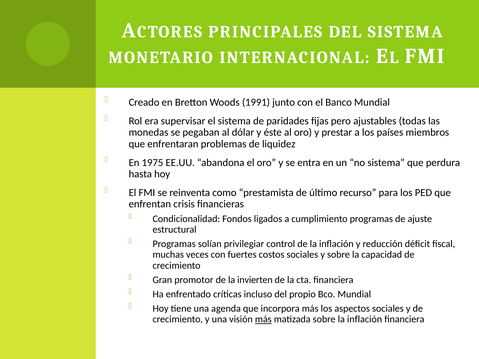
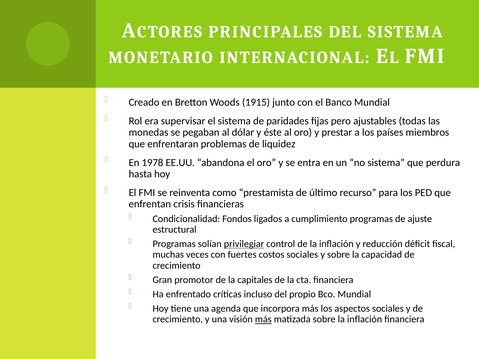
1991: 1991 -> 1915 (256, 102)
1975: 1975 -> 1978 (153, 163)
privilegiar underline: none -> present (244, 244)
invierten: invierten -> capitales (255, 280)
